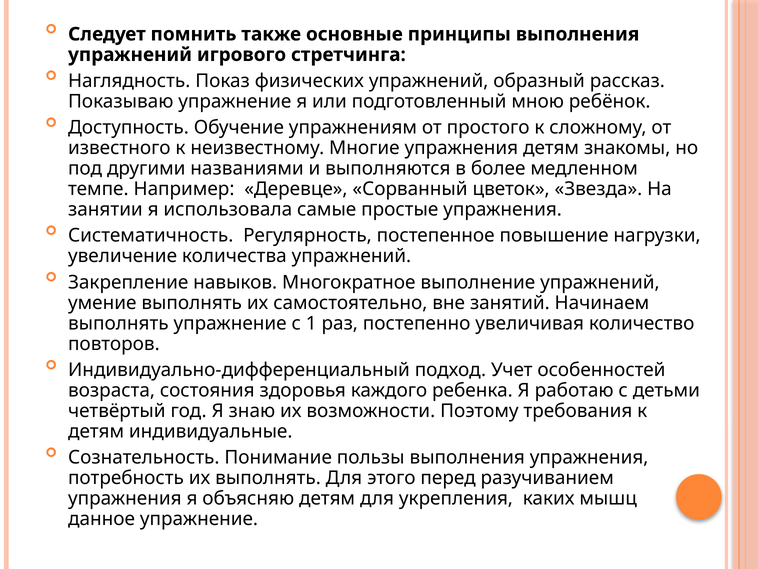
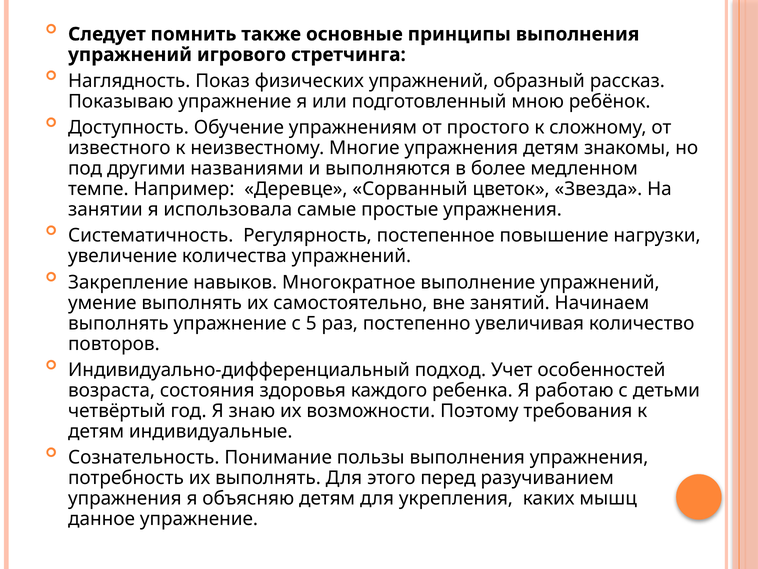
1: 1 -> 5 (311, 323)
